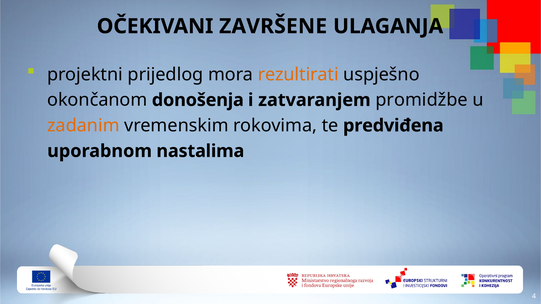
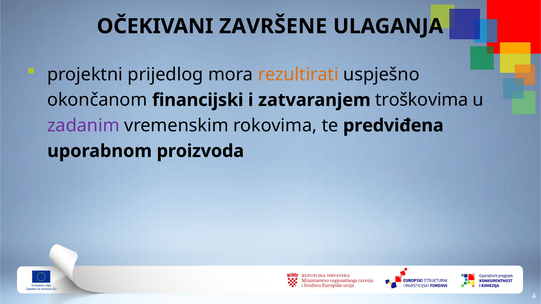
donošenja: donošenja -> financijski (198, 100)
promidžbe: promidžbe -> troškovima (422, 100)
zadanim colour: orange -> purple (83, 126)
nastalima: nastalima -> proizvoda (200, 151)
